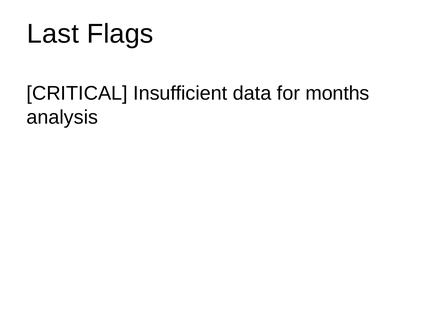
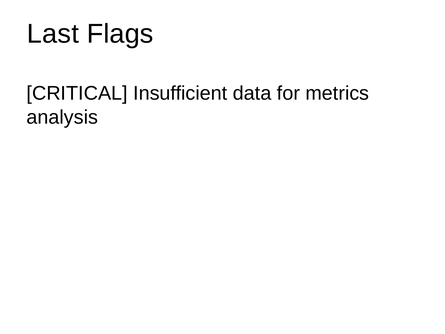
months: months -> metrics (337, 93)
